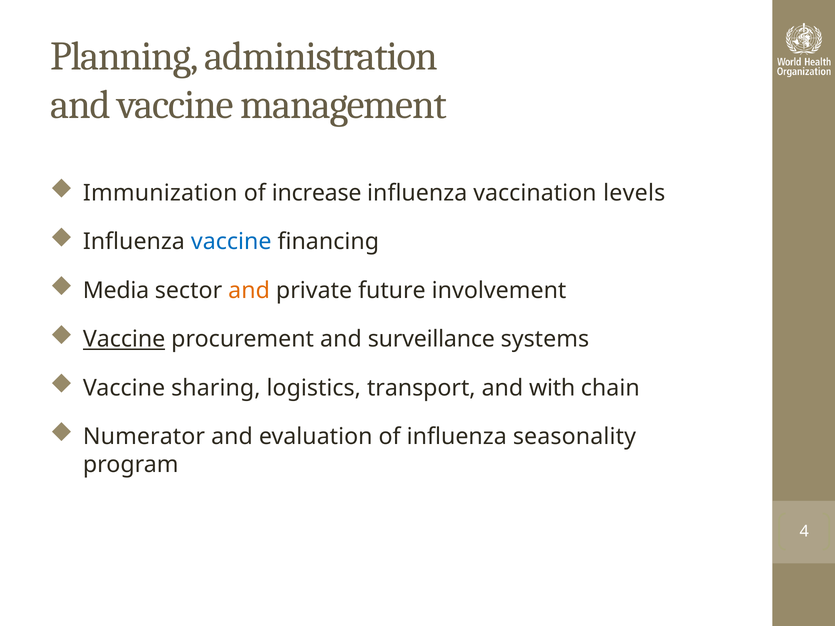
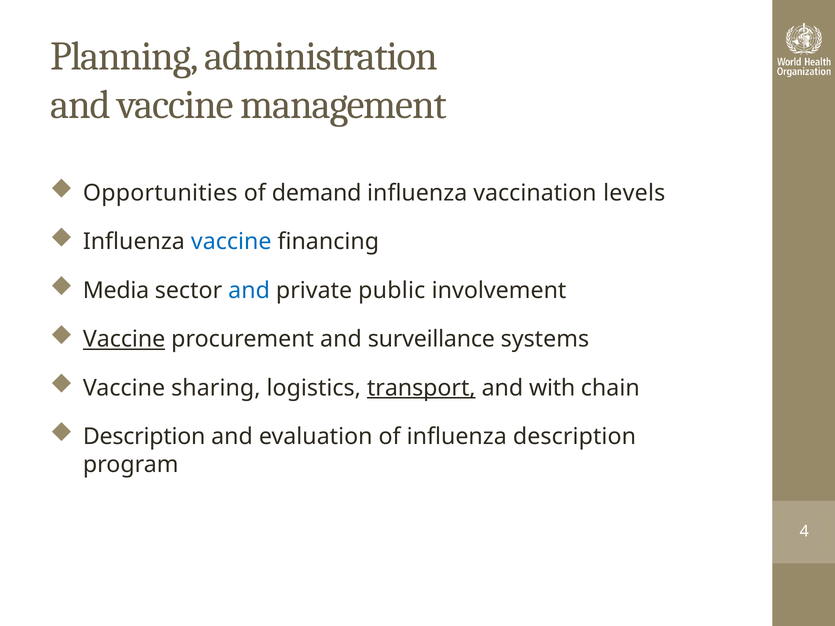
Immunization: Immunization -> Opportunities (160, 193)
increase: increase -> demand (317, 193)
and colour: orange -> blue (249, 291)
future: future -> public (392, 291)
transport underline: none -> present (421, 388)
Numerator: Numerator -> Description (144, 437)
influenza seasonality: seasonality -> description (574, 437)
